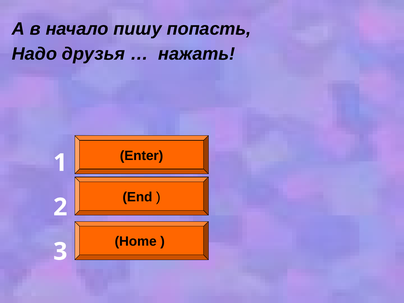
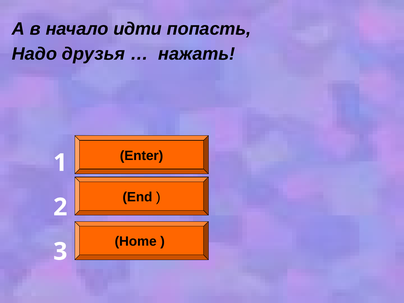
пишу: пишу -> идти (138, 29)
